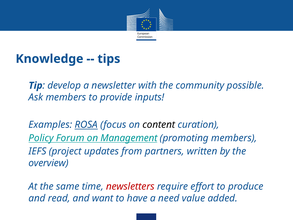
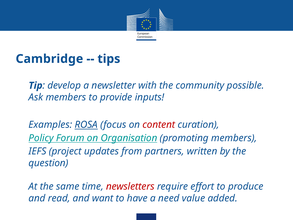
Knowledge: Knowledge -> Cambridge (49, 59)
content colour: black -> red (159, 124)
Management: Management -> Organisation (129, 138)
overview: overview -> question (48, 163)
